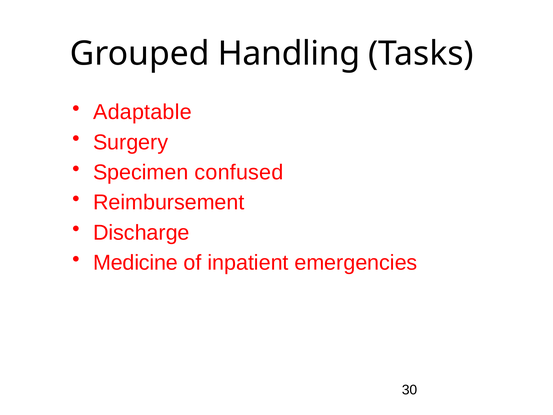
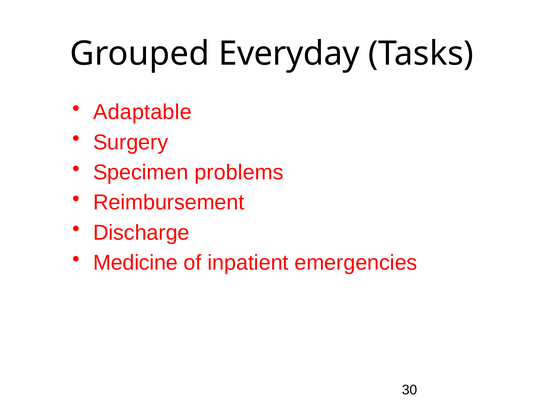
Handling: Handling -> Everyday (289, 54)
confused: confused -> problems (239, 172)
